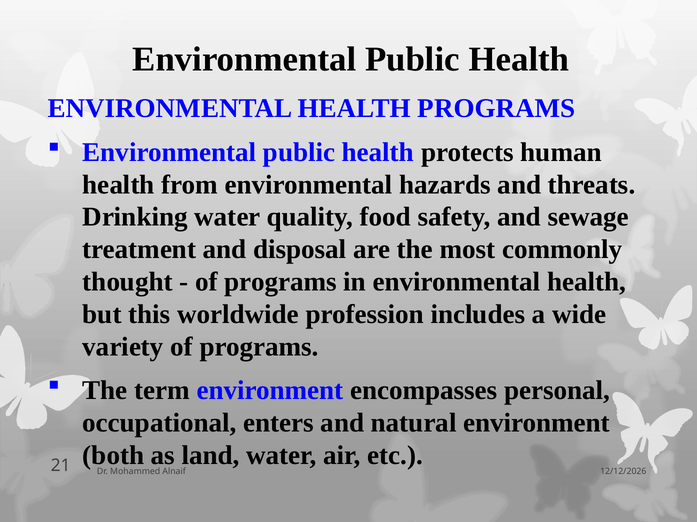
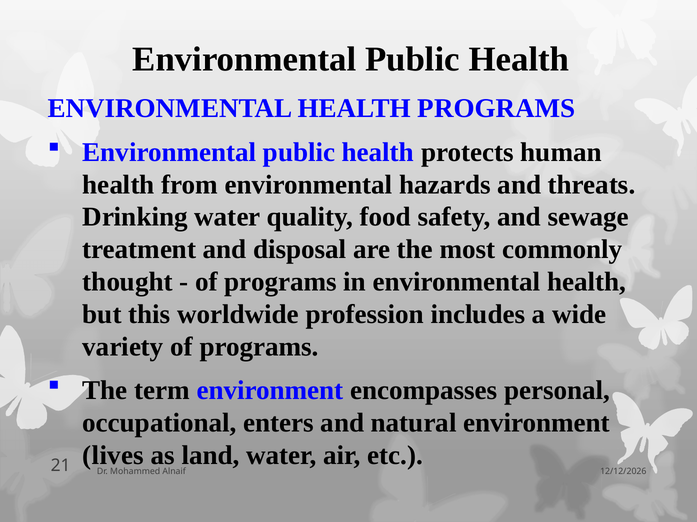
both: both -> lives (113, 456)
